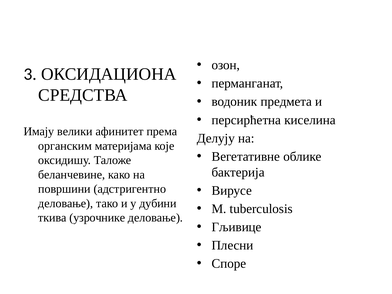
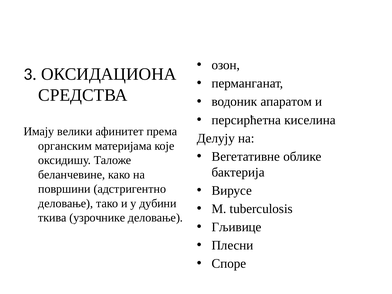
предмета: предмета -> апаратом (286, 102)
